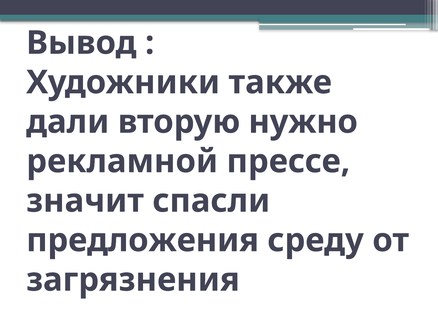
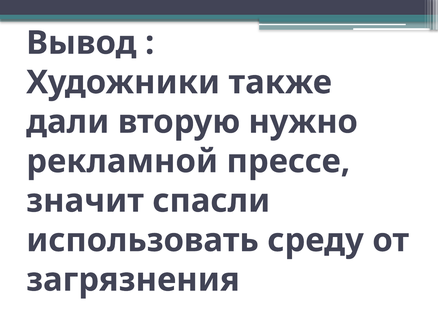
предложения: предложения -> использовать (143, 240)
